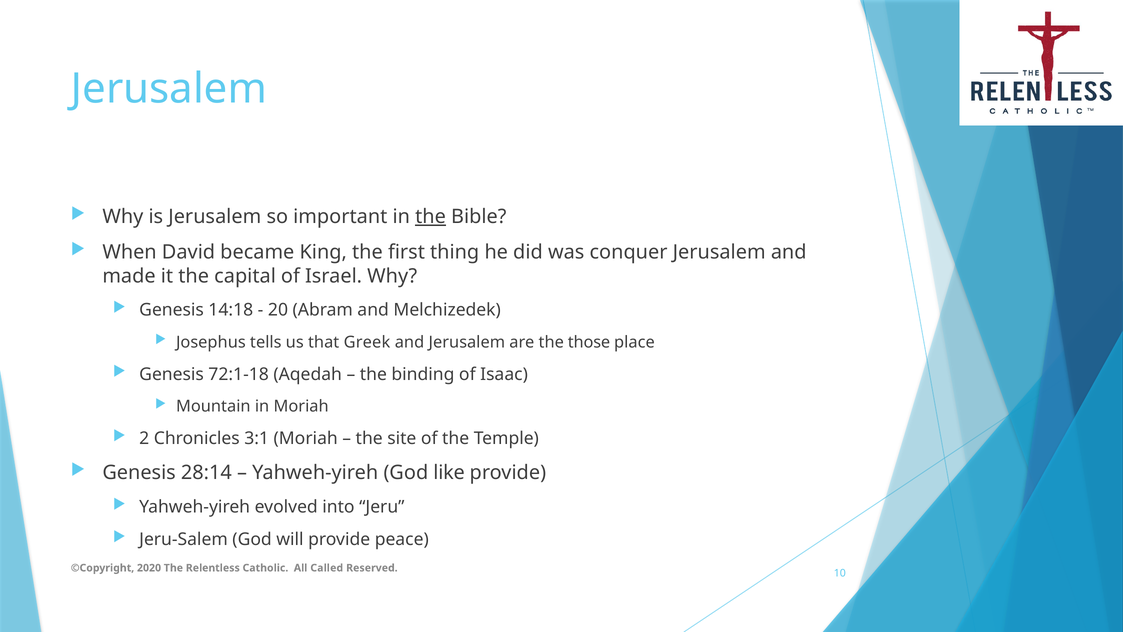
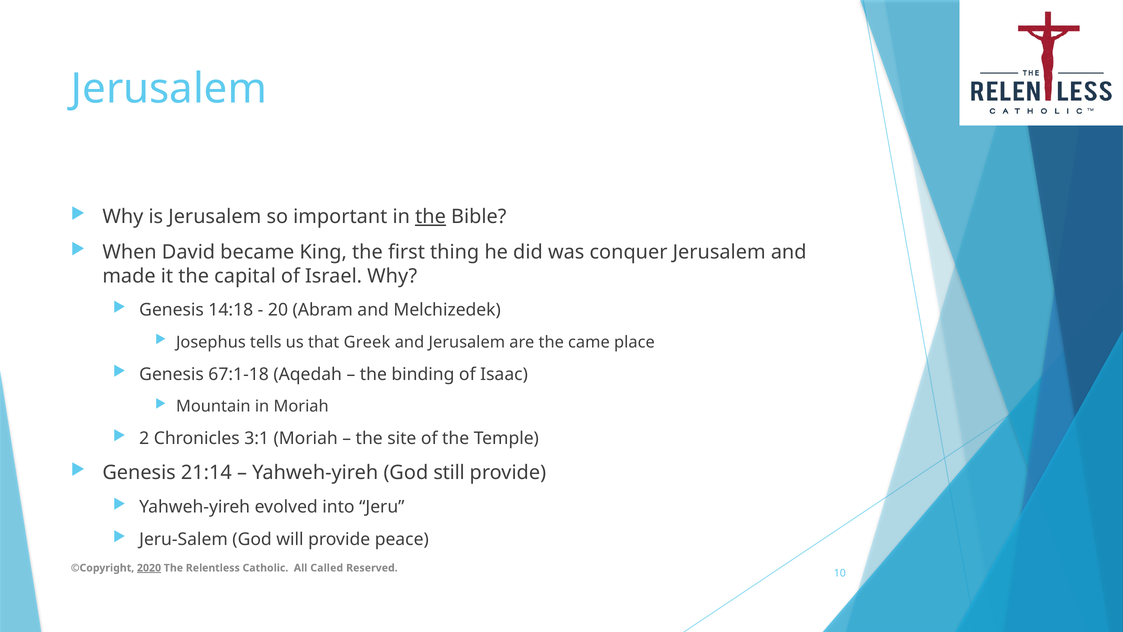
those: those -> came (589, 342)
72:1-18: 72:1-18 -> 67:1-18 (239, 374)
28:14: 28:14 -> 21:14 (206, 473)
like: like -> still (449, 473)
2020 underline: none -> present (149, 568)
